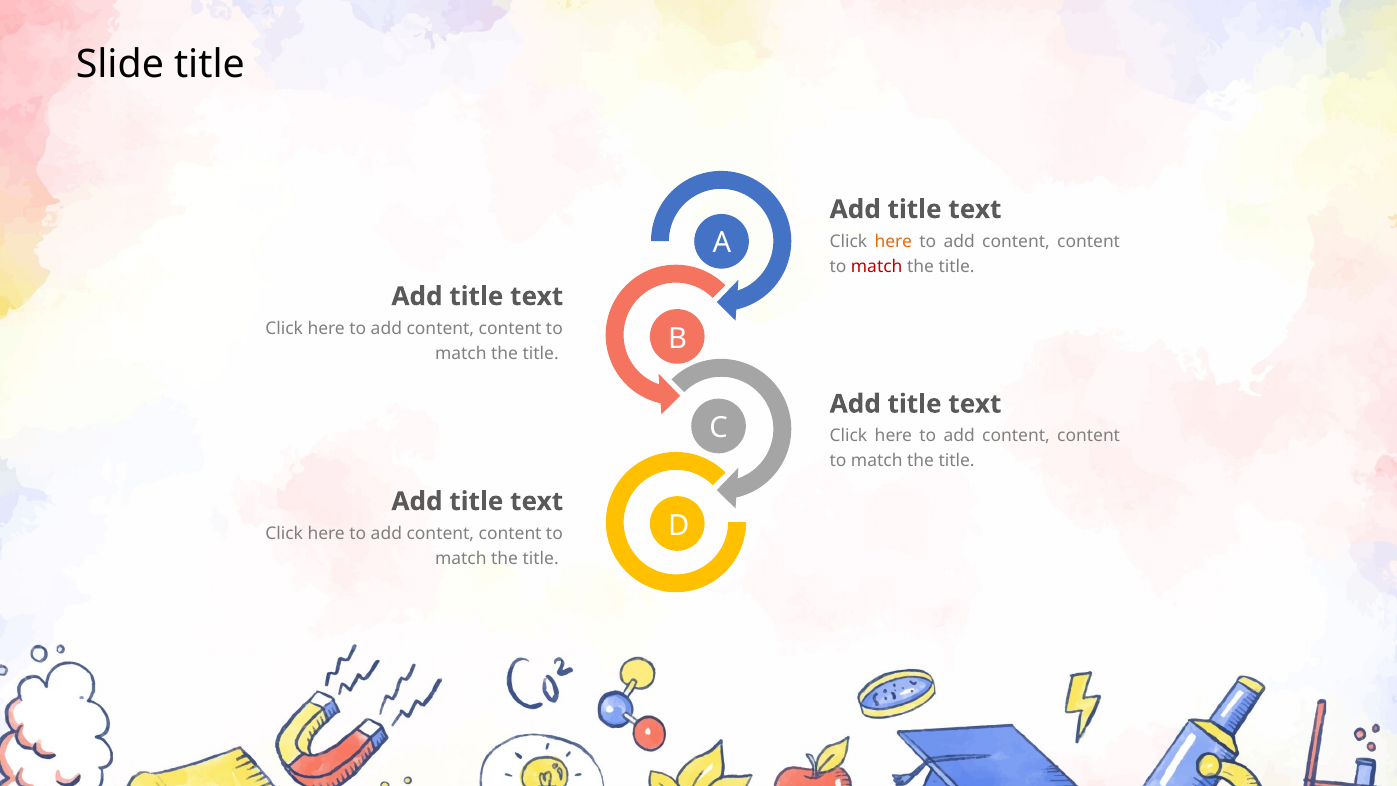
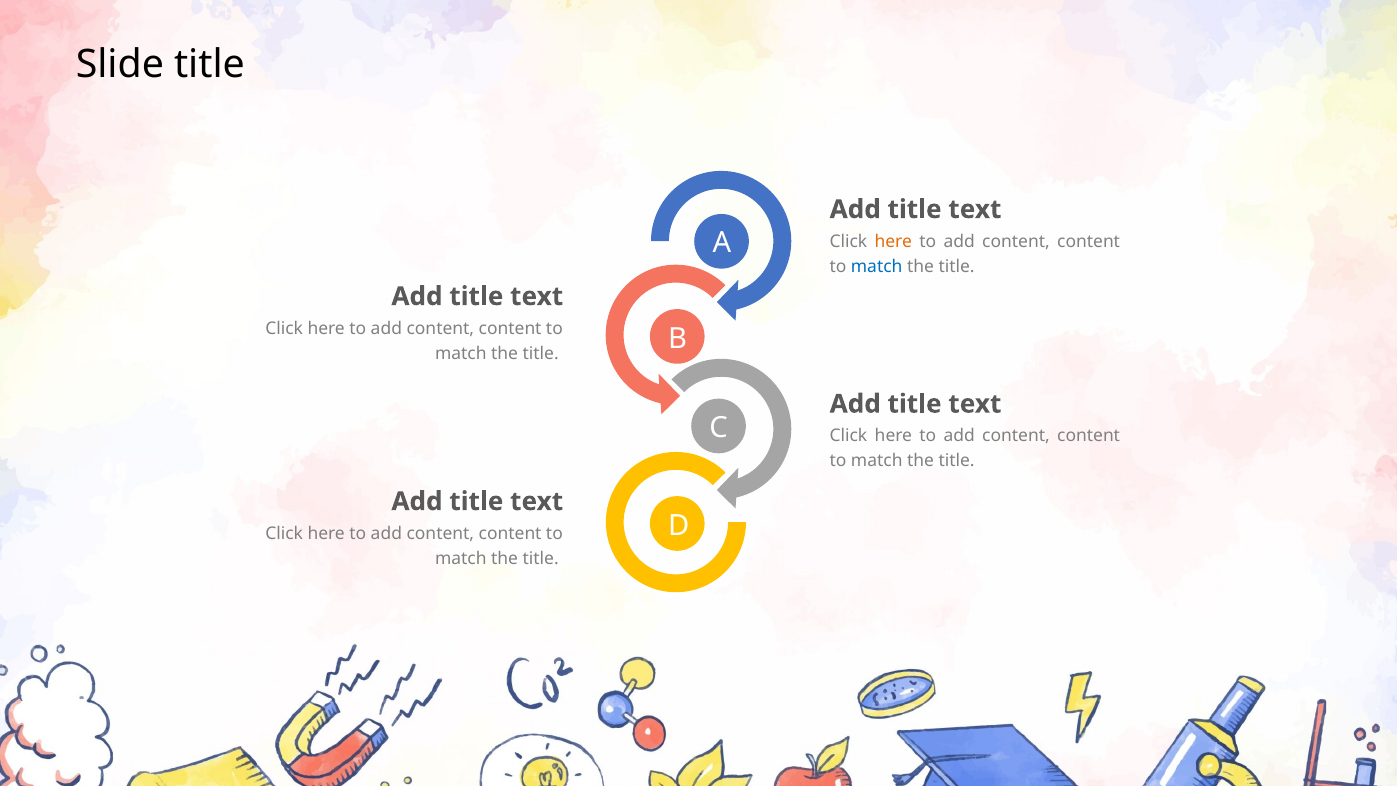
match colour: red -> blue (877, 266)
